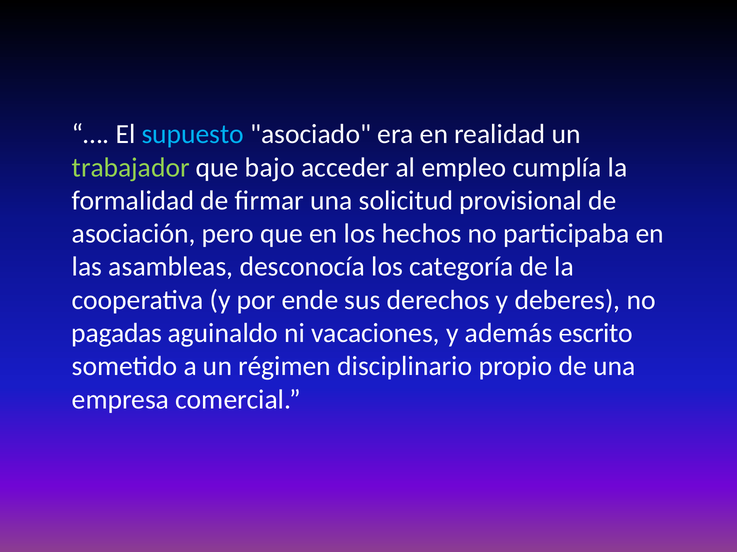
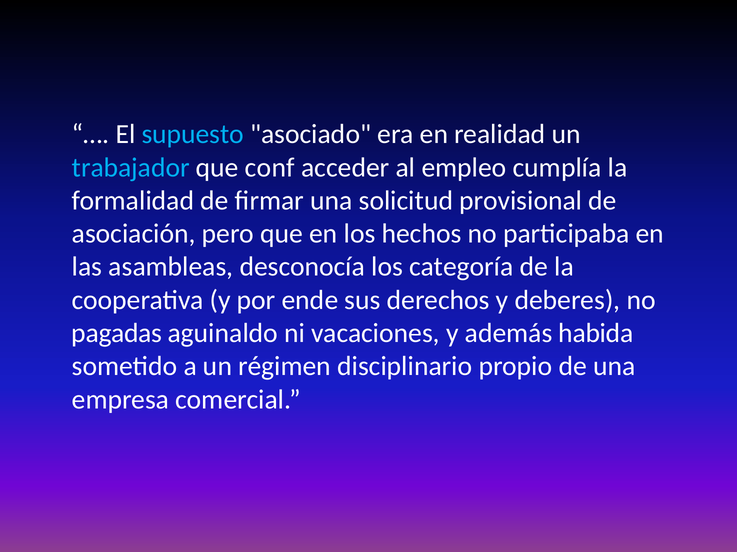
trabajador colour: light green -> light blue (131, 168)
bajo: bajo -> conf (270, 168)
escrito: escrito -> habida (596, 334)
